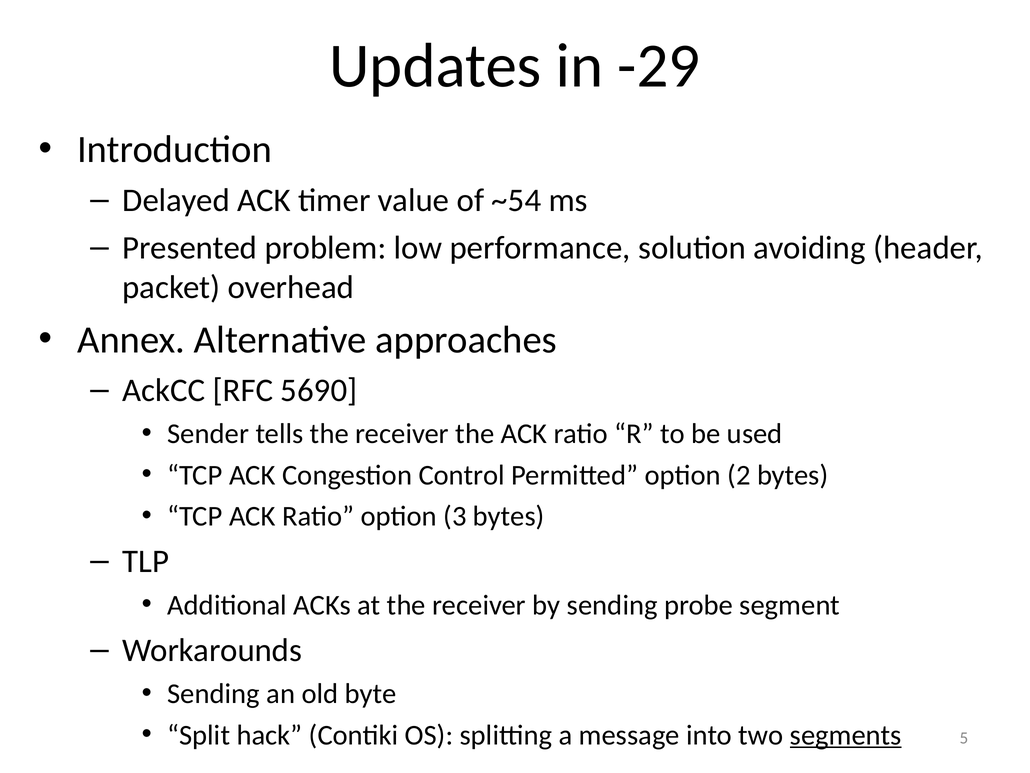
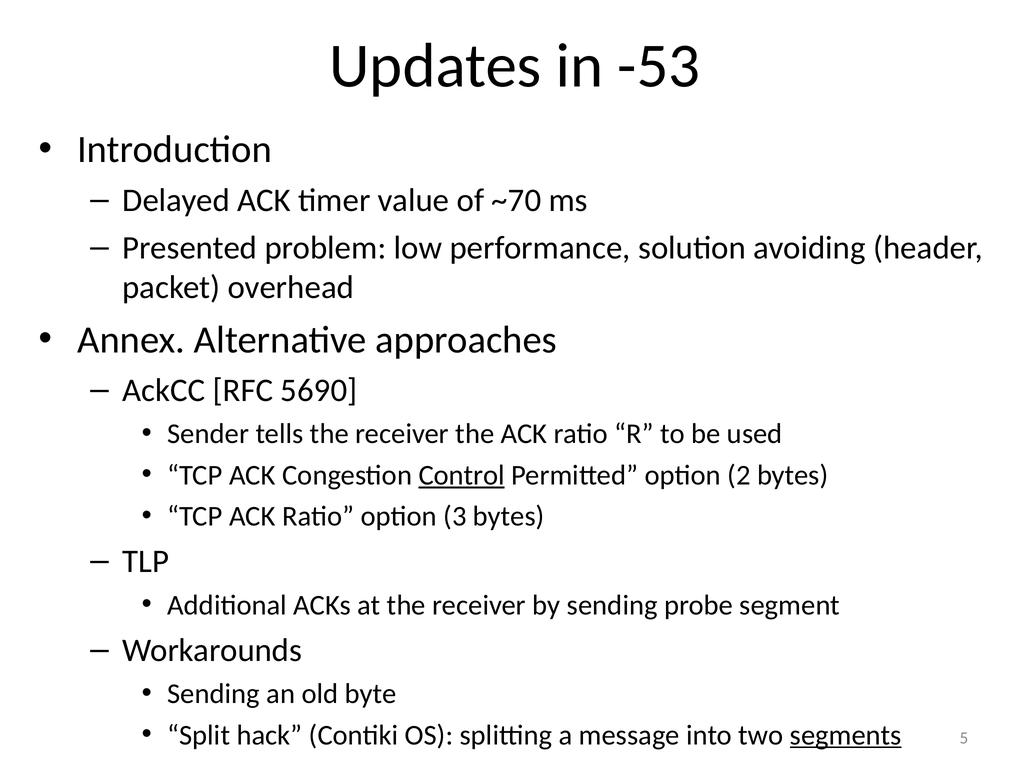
-29: -29 -> -53 (659, 66)
~54: ~54 -> ~70 (516, 200)
Control underline: none -> present (462, 475)
